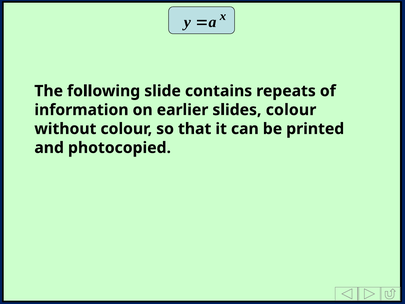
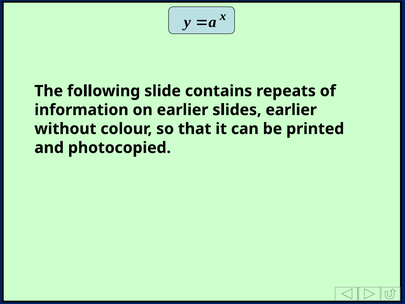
slides colour: colour -> earlier (291, 110)
